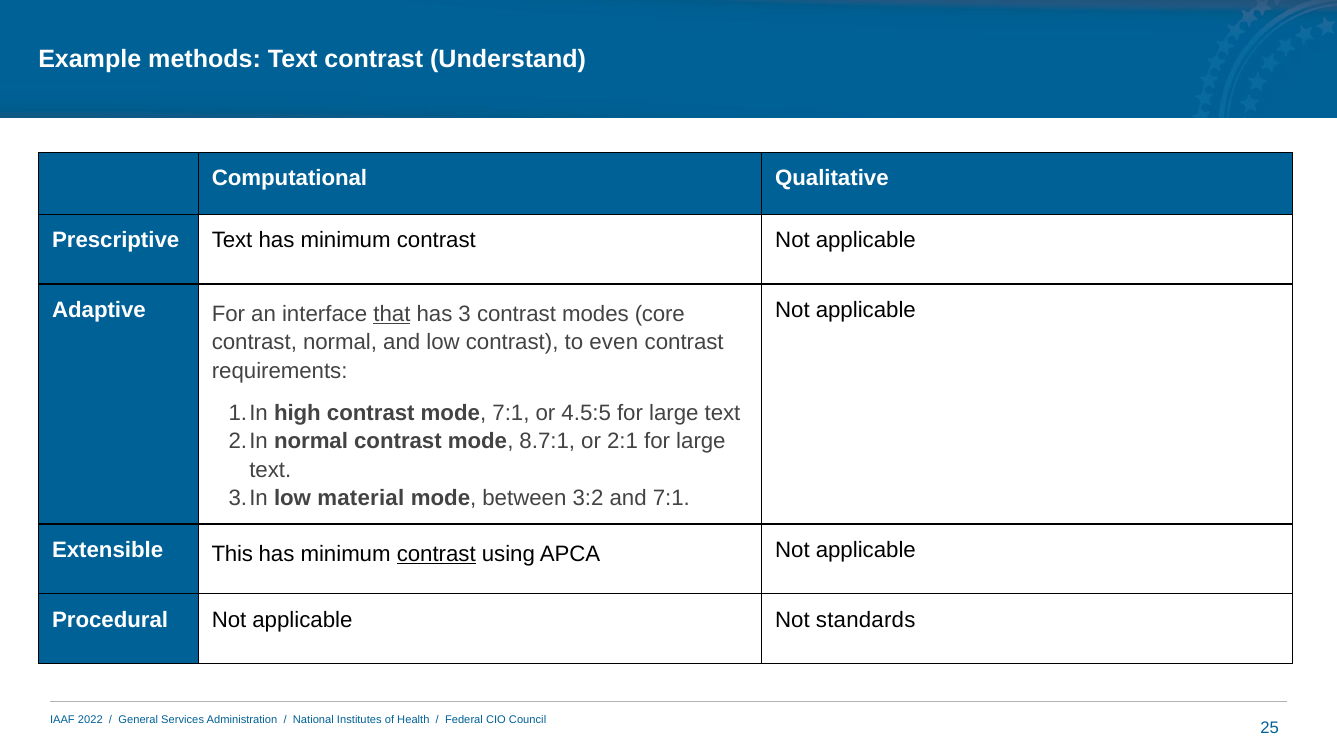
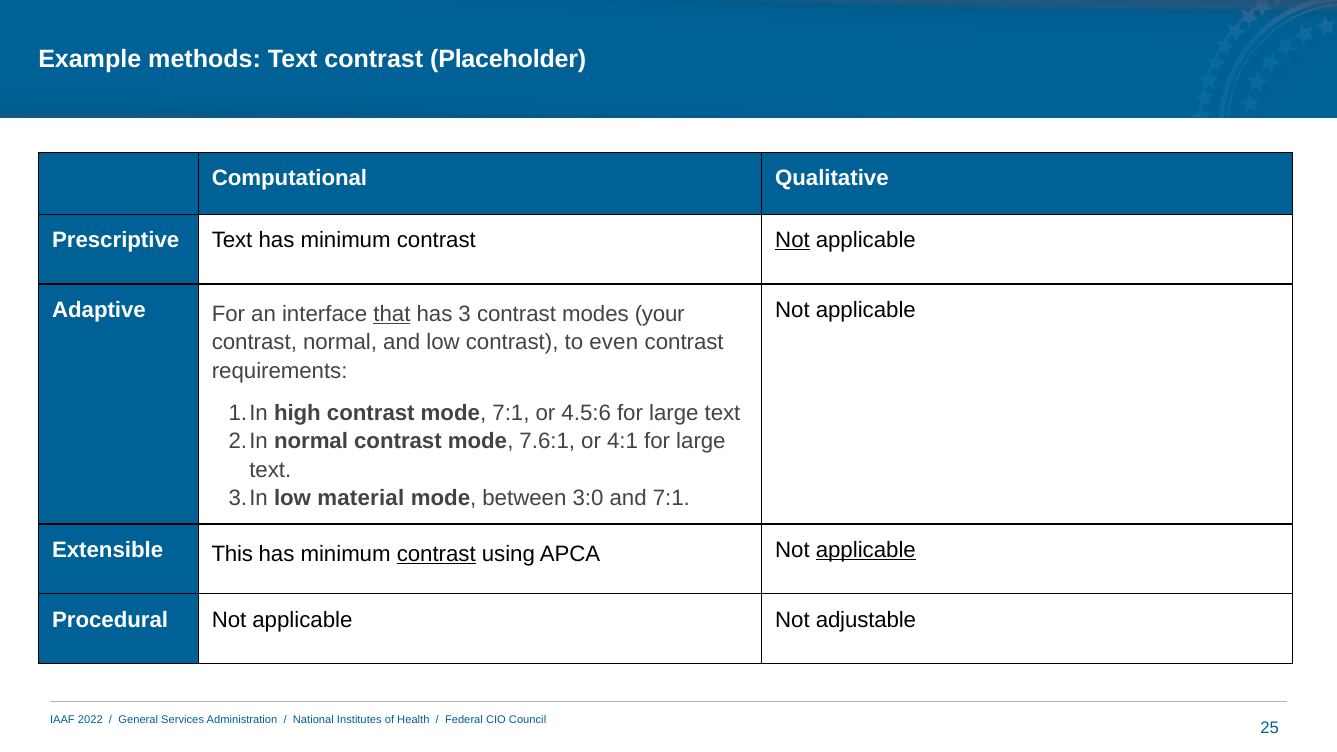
Understand: Understand -> Placeholder (508, 59)
Not underline: none -> present (793, 240)
core: core -> your (660, 314)
4.5:5: 4.5:5 -> 4.5:6 (586, 413)
8.7:1: 8.7:1 -> 7.6:1 (547, 442)
2:1: 2:1 -> 4:1 (623, 442)
3:2: 3:2 -> 3:0 (588, 499)
applicable underline: none -> present (866, 550)
standards: standards -> adjustable (866, 620)
